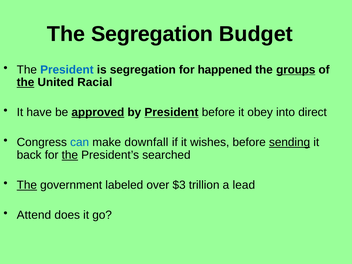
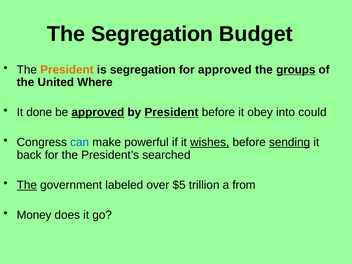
President colour: blue -> orange (67, 70)
for happened: happened -> approved (225, 70)
the underline: present -> none (26, 82)
Racial: Racial -> Where (95, 82)
have: have -> done (39, 112)
direct: direct -> could (312, 112)
downfall: downfall -> powerful (146, 142)
wishes underline: none -> present (210, 142)
the underline: present -> none (70, 155)
$3: $3 -> $5 (179, 185)
lead: lead -> from (244, 185)
Attend: Attend -> Money (34, 215)
